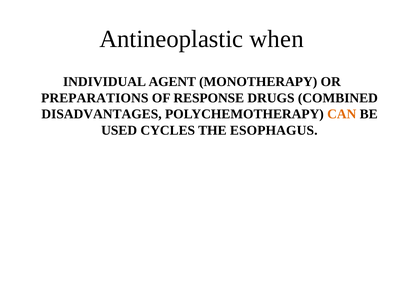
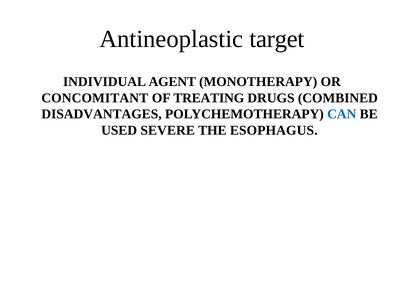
when: when -> target (277, 39)
PREPARATIONS: PREPARATIONS -> CONCOMITANT (95, 98)
RESPONSE: RESPONSE -> TREATING (209, 98)
CAN colour: orange -> blue (342, 114)
CYCLES: CYCLES -> SEVERE (168, 130)
